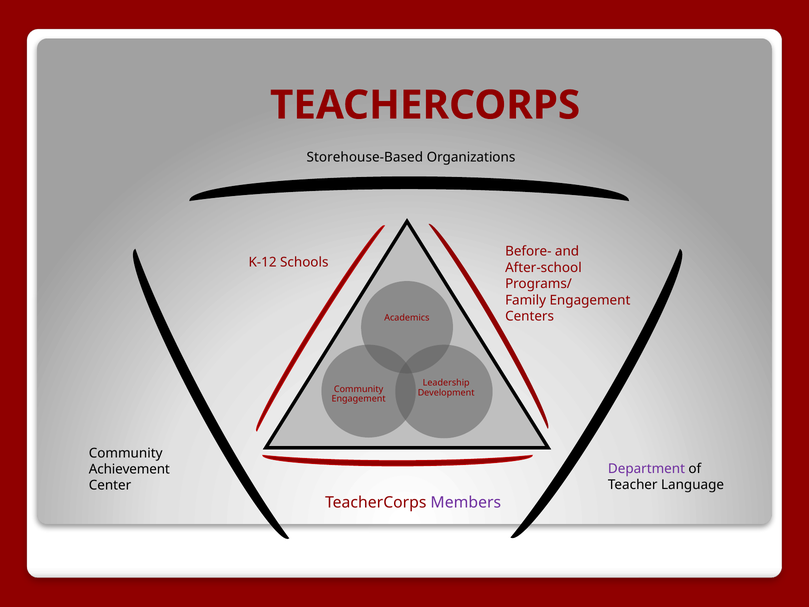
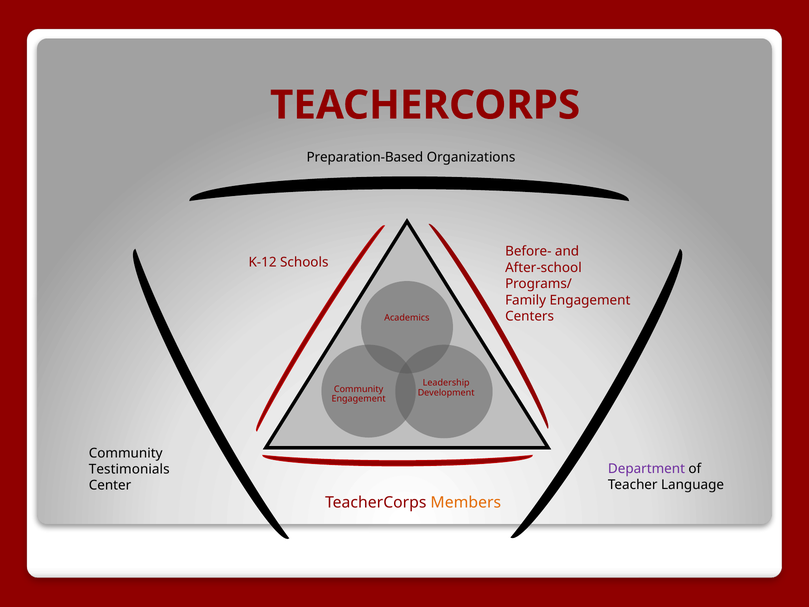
Storehouse-Based: Storehouse-Based -> Preparation-Based (365, 157)
Achievement: Achievement -> Testimonials (129, 469)
Members colour: purple -> orange (466, 502)
